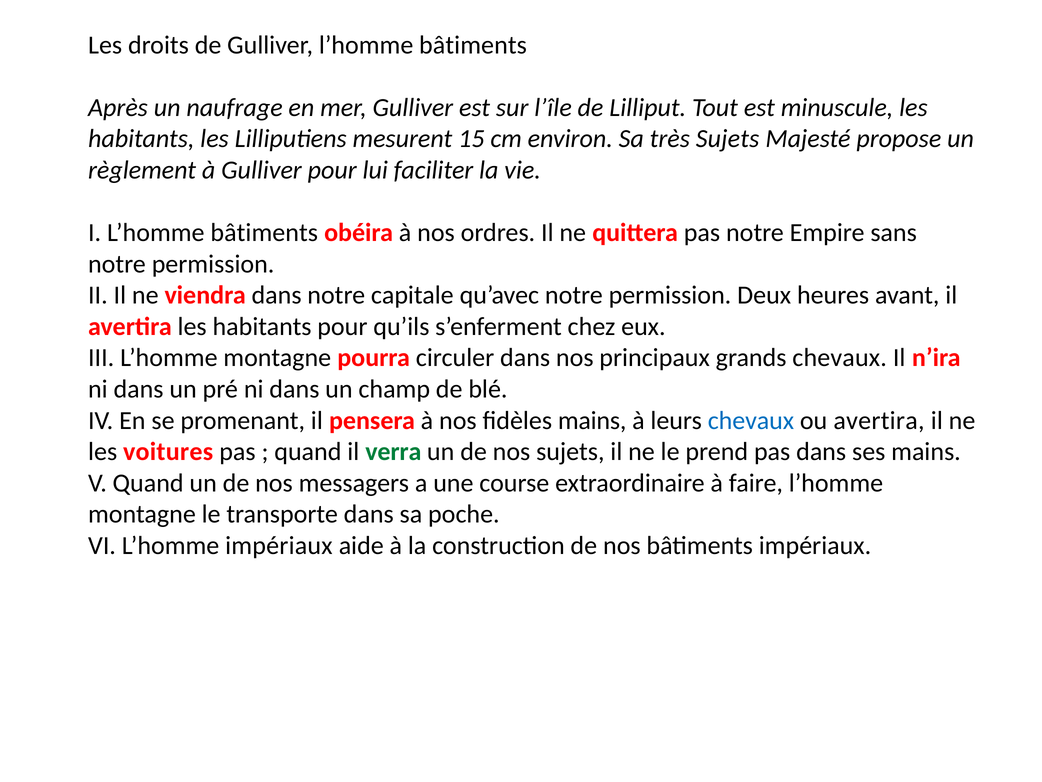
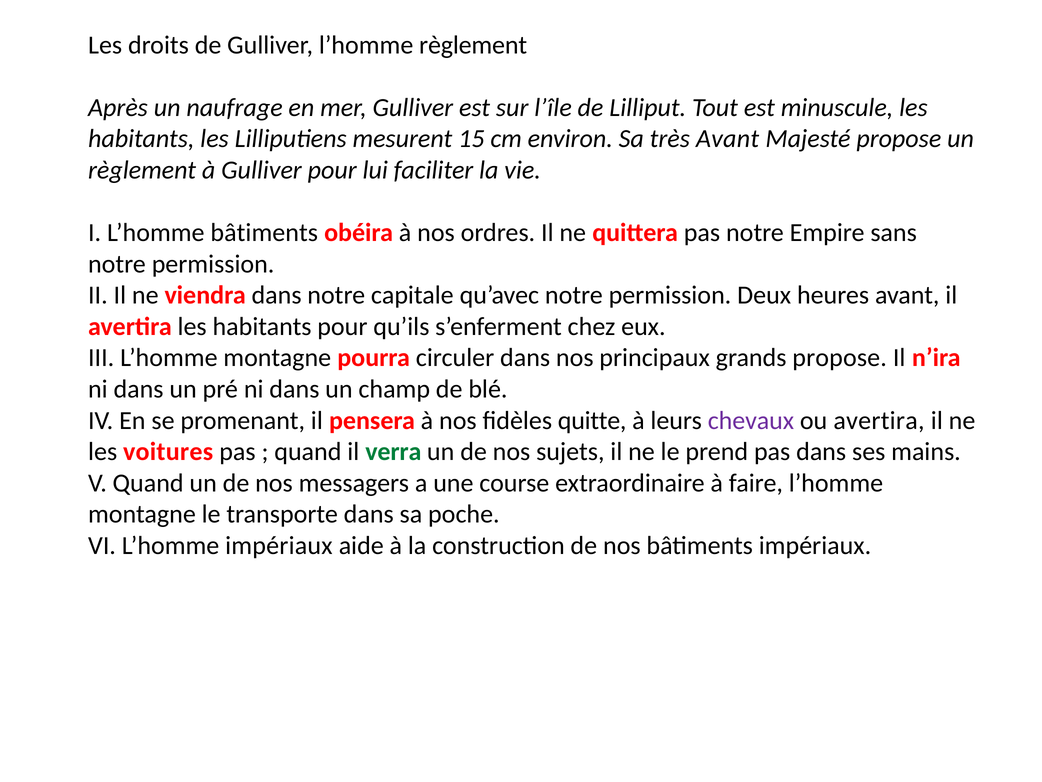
Gulliver l’homme bâtiments: bâtiments -> règlement (473, 45)
très Sujets: Sujets -> Avant (728, 139)
grands chevaux: chevaux -> propose (840, 358)
fidèles mains: mains -> quitte (592, 420)
chevaux colour: blue -> purple (751, 420)
